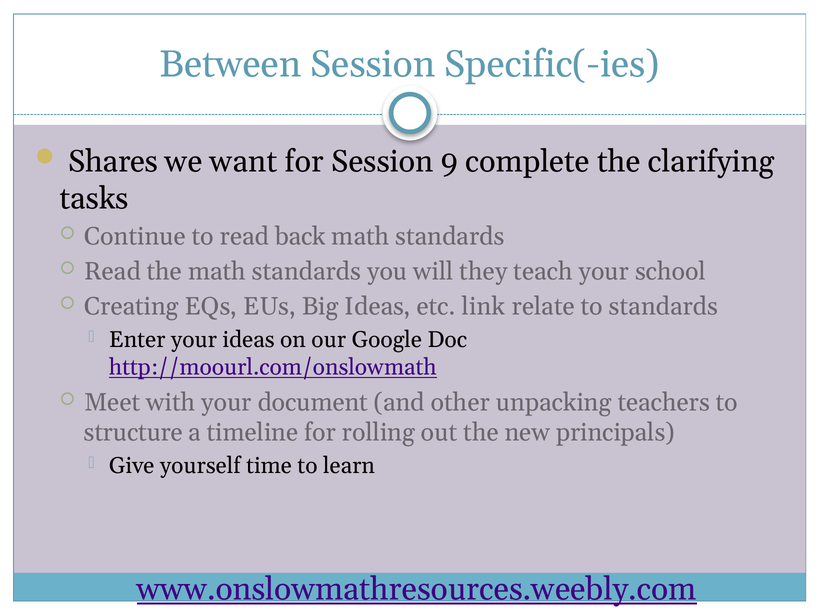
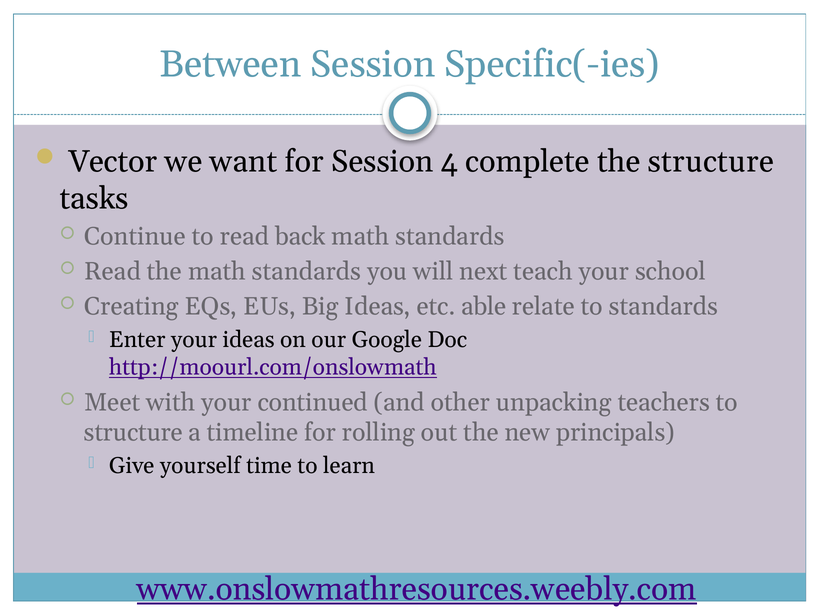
Shares: Shares -> Vector (113, 162)
9: 9 -> 4 (450, 162)
the clarifying: clarifying -> structure (711, 162)
they: they -> next (483, 272)
link: link -> able (484, 307)
document: document -> continued (313, 403)
